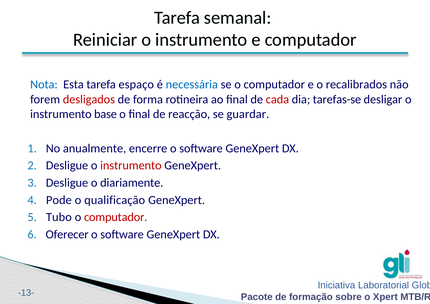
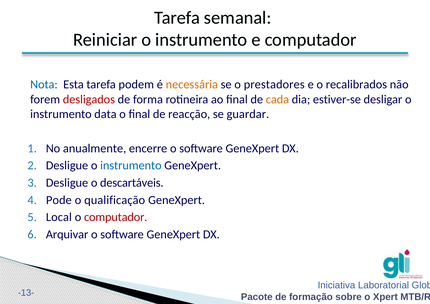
espaço: espaço -> podem (136, 84)
necessária colour: blue -> orange (192, 84)
se o computador: computador -> prestadores (274, 84)
cada colour: red -> orange (277, 99)
tarefas-se: tarefas-se -> estiver-se (337, 99)
base: base -> data (105, 114)
instrumento colour: red -> blue (131, 165)
diariamente: diariamente -> descartáveis (132, 182)
Tubo: Tubo -> Local (59, 217)
Oferecer: Oferecer -> Arquivar (67, 234)
